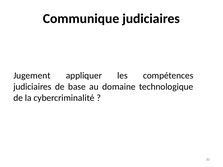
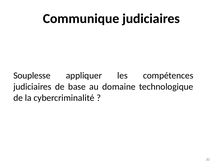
Jugement: Jugement -> Souplesse (32, 76)
